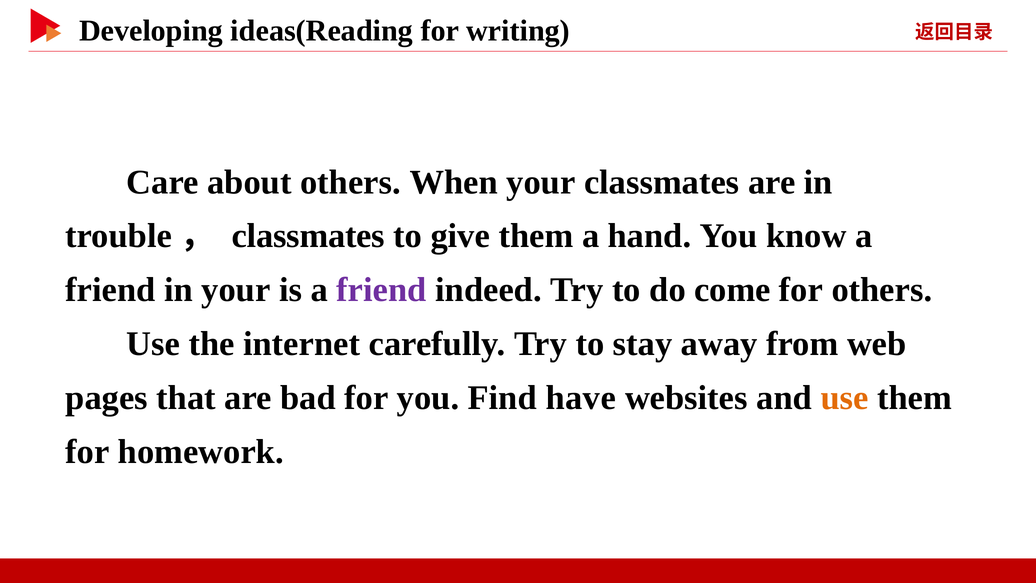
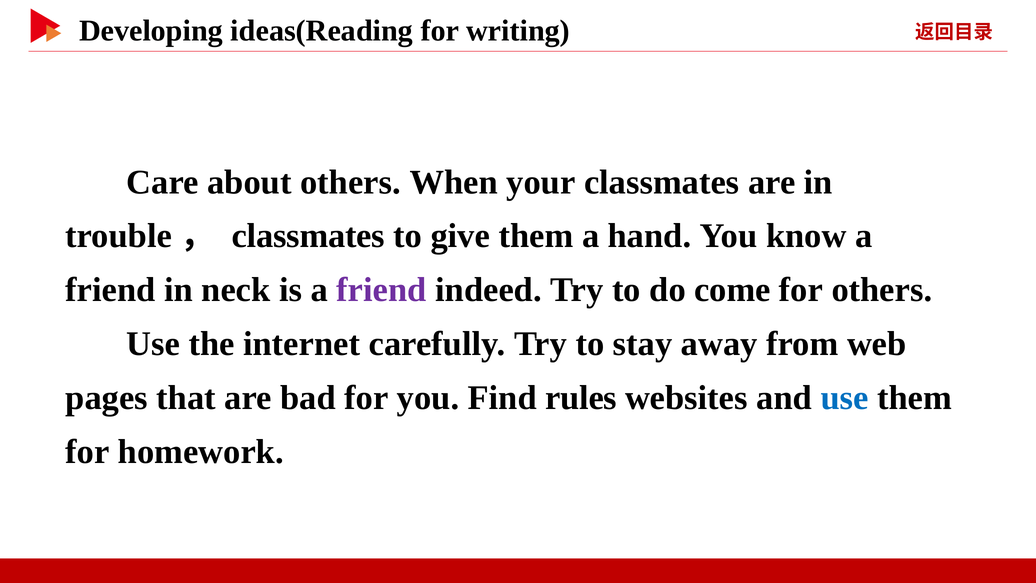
in your: your -> neck (236, 290)
have: have -> rules (581, 398)
use colour: orange -> blue (845, 398)
